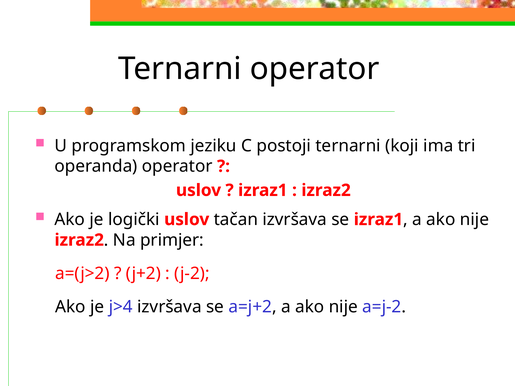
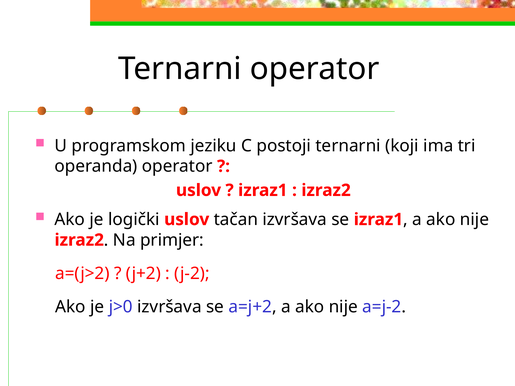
j>4: j>4 -> j>0 (121, 307)
